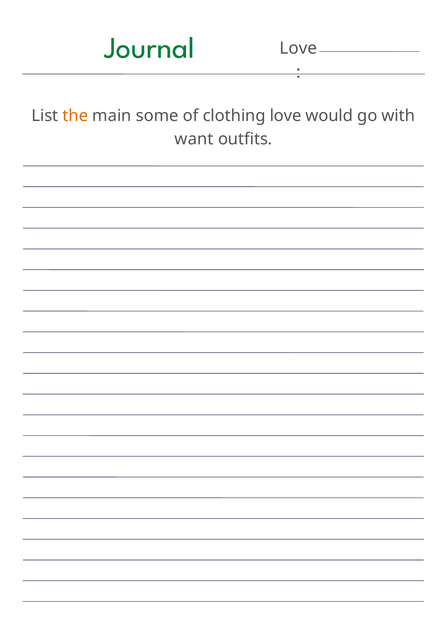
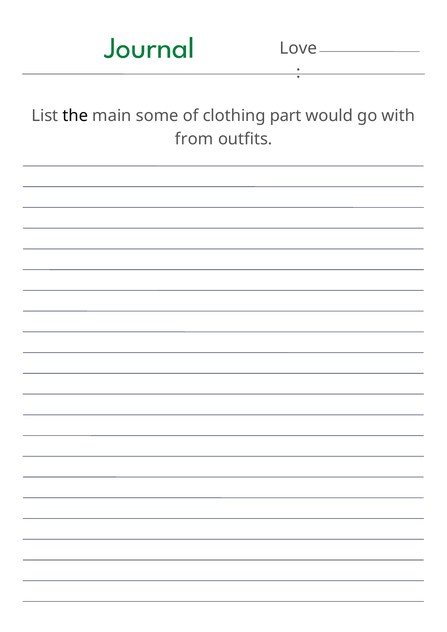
the colour: orange -> black (75, 116)
clothing love: love -> part (286, 116)
want: want -> from (194, 139)
